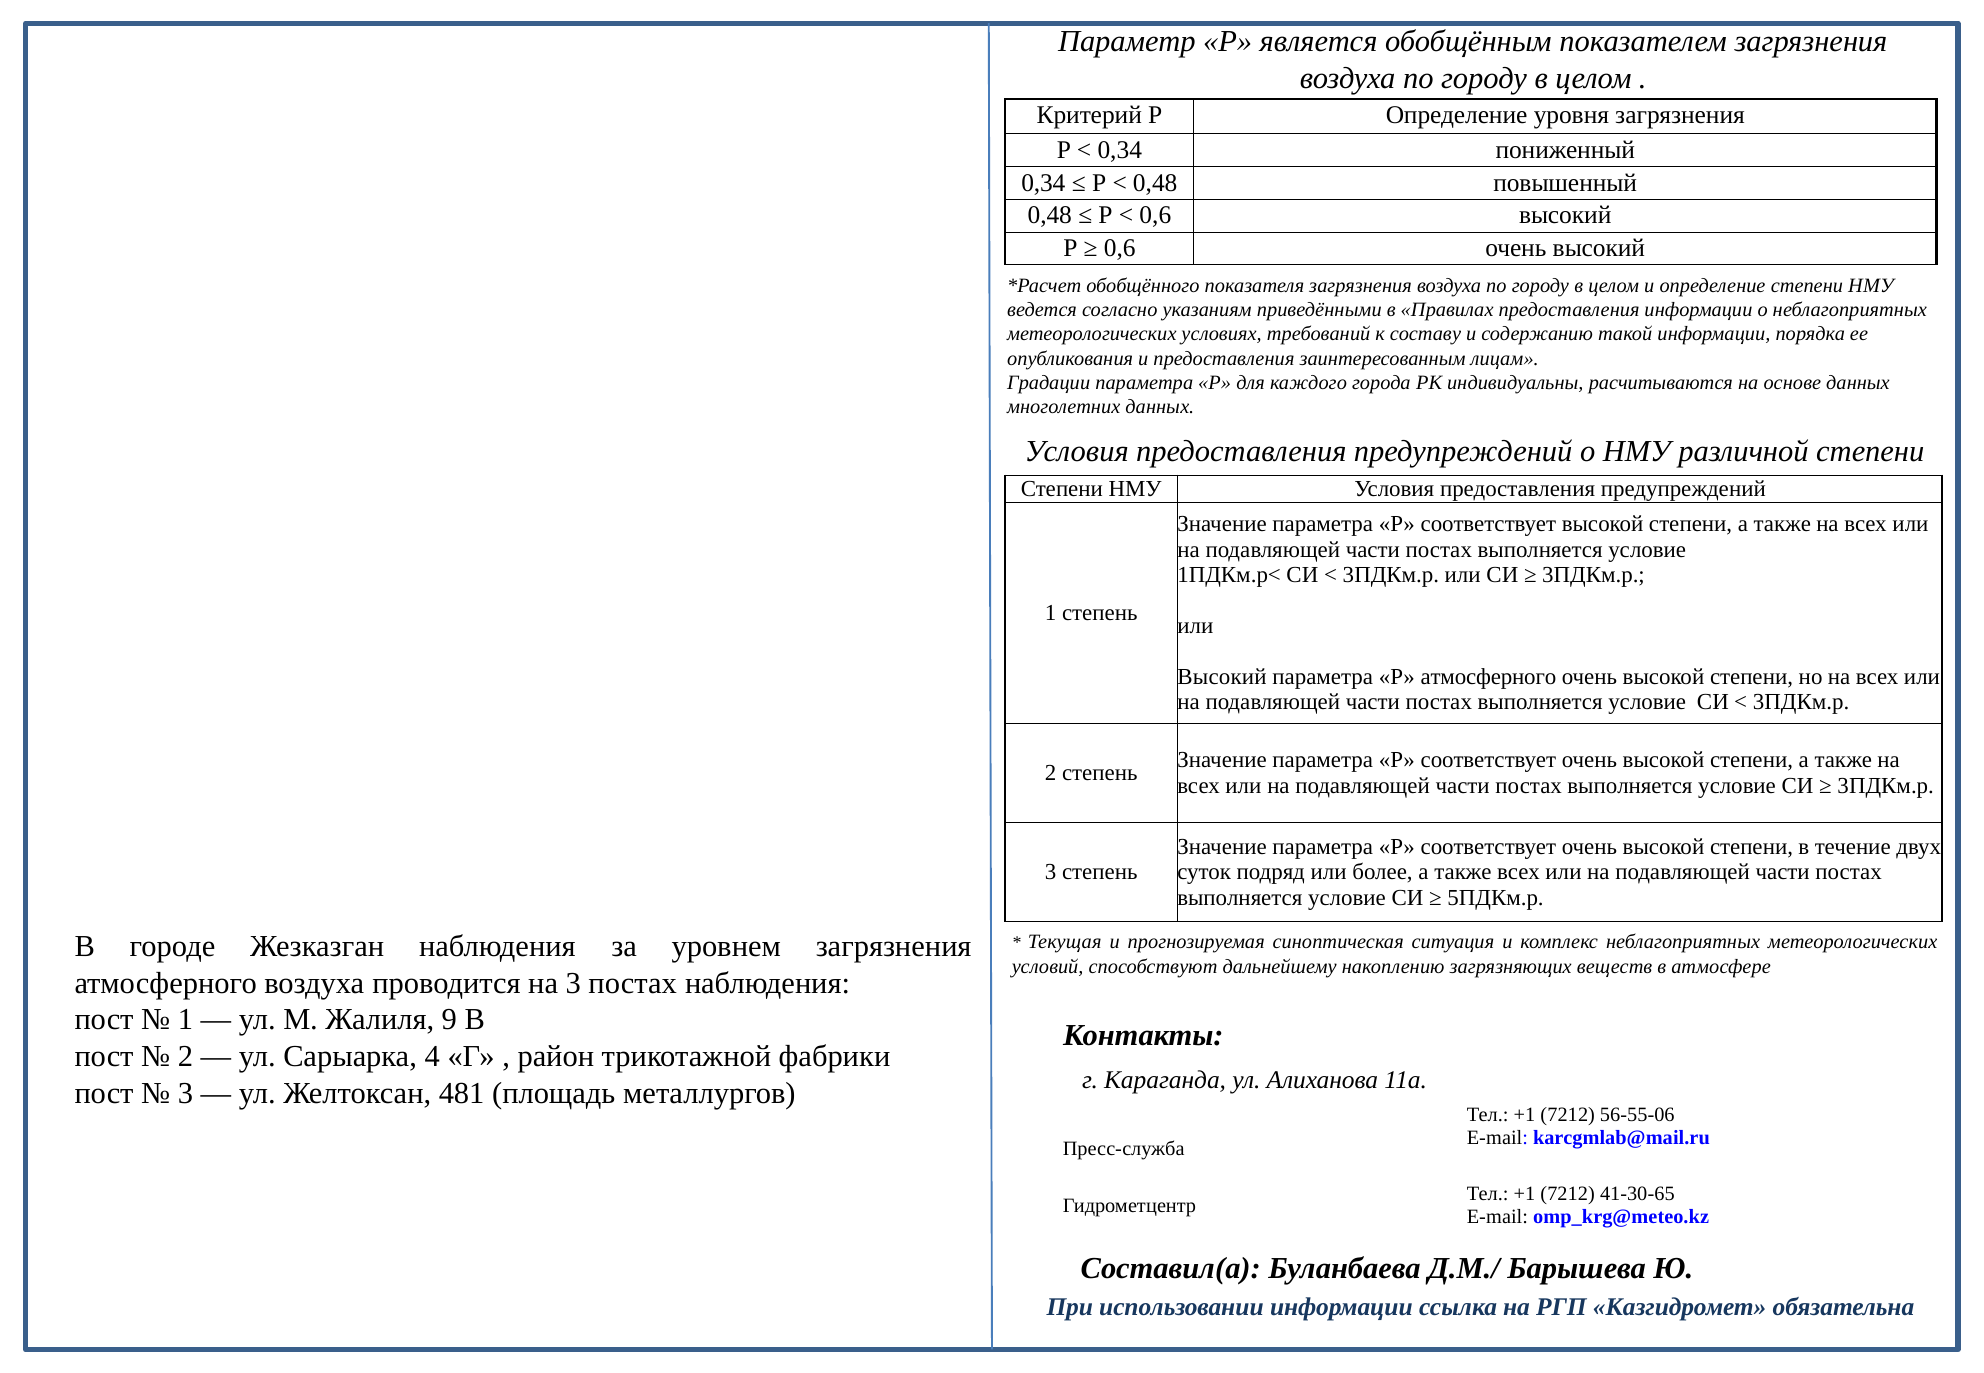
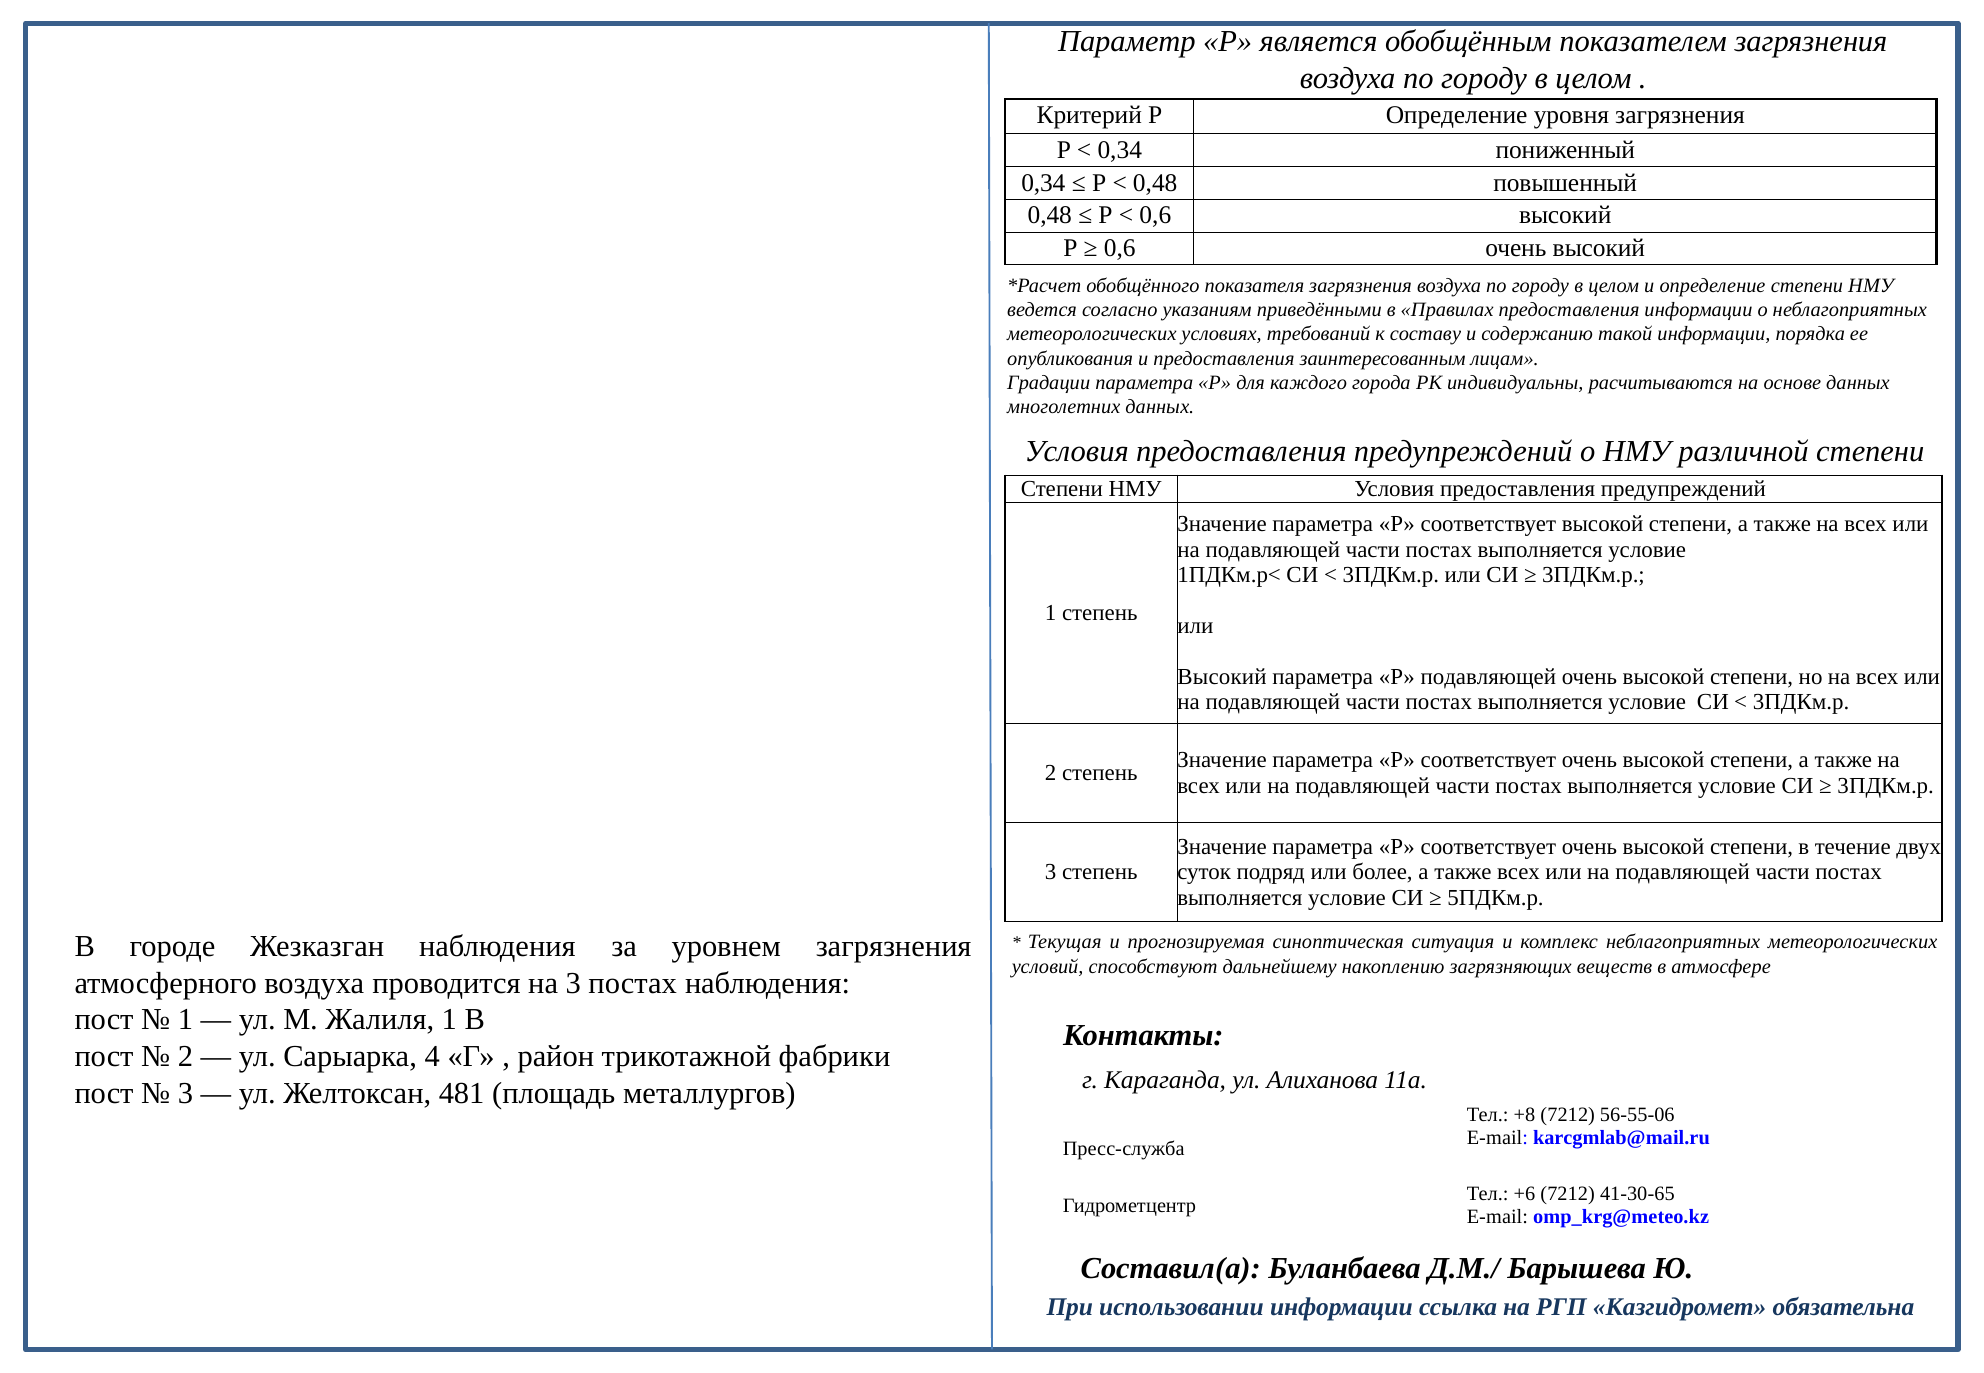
Р атмосферного: атмосферного -> подавляющей (1488, 677)
Жалиля 9: 9 -> 1 (449, 1020)
+1: +1 -> +8 (1524, 1115)
+1: +1 -> +6 (1524, 1195)
